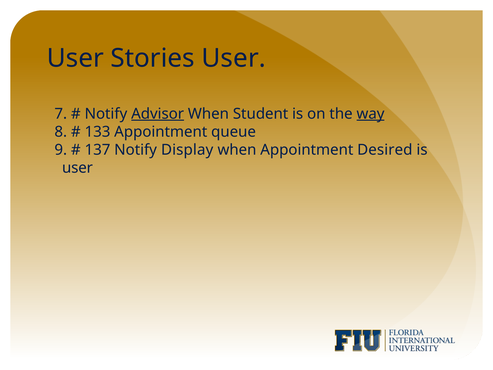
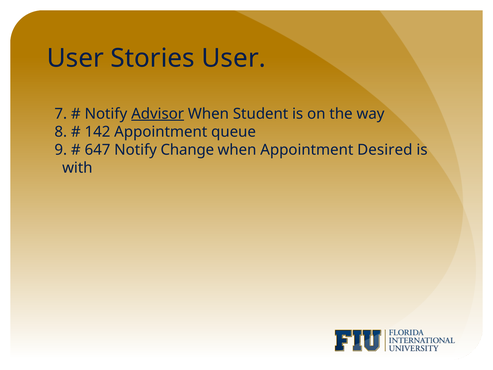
way underline: present -> none (370, 114)
133: 133 -> 142 (98, 132)
137: 137 -> 647 (98, 150)
Display: Display -> Change (187, 150)
user: user -> with (77, 168)
